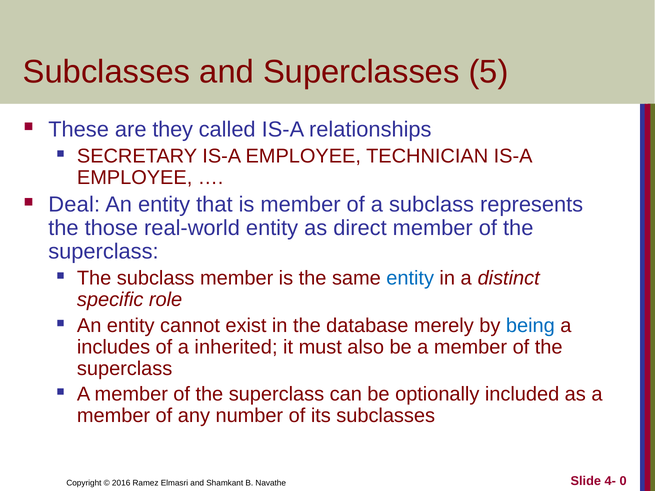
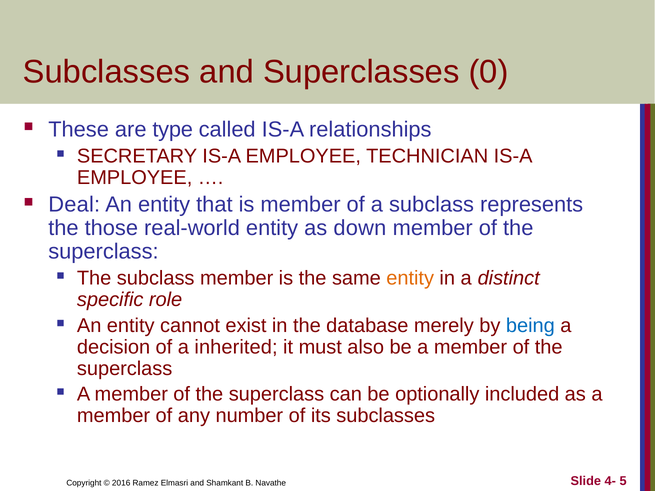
5: 5 -> 0 (489, 72)
they: they -> type (173, 130)
direct: direct -> down (360, 228)
entity colour: blue -> orange (410, 278)
includes: includes -> decision (114, 347)
0: 0 -> 5 (623, 481)
